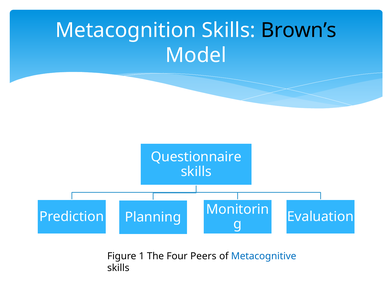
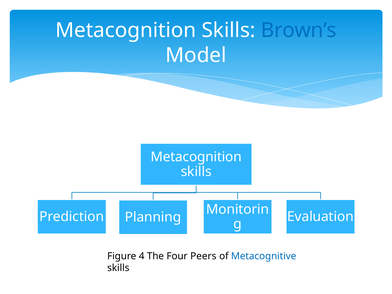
Brown’s colour: black -> blue (299, 30)
Questionnaire: Questionnaire -> Metacognition (196, 157)
1: 1 -> 4 (142, 256)
